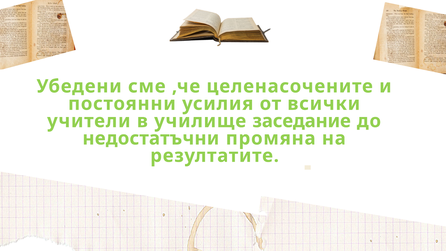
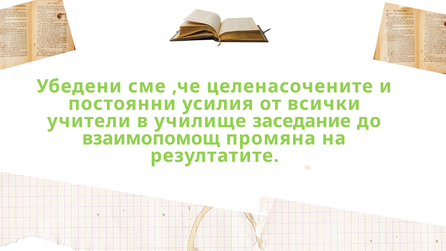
недостатъчни: недостатъчни -> взаимопомощ (151, 138)
